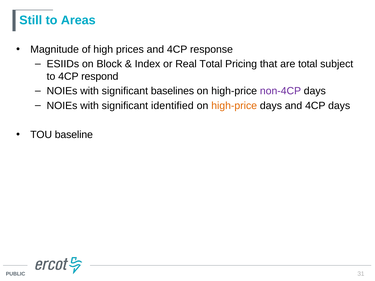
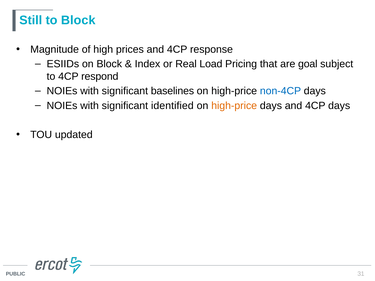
to Areas: Areas -> Block (78, 20)
Real Total: Total -> Load (211, 64)
are total: total -> goal (308, 64)
non-4CP colour: purple -> blue (280, 91)
baseline: baseline -> updated (74, 135)
